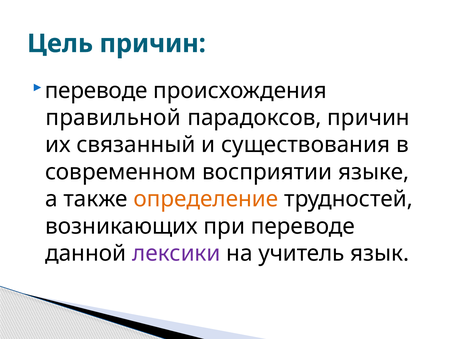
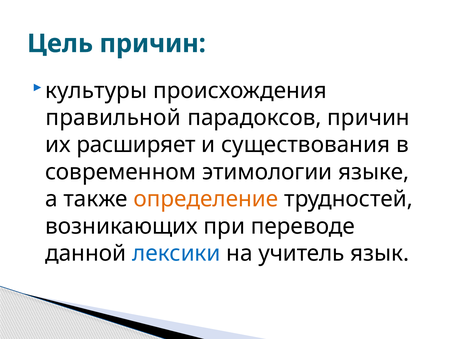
переводе: переводе -> культуры (96, 90)
связанный: связанный -> расширяет (136, 145)
восприятии: восприятии -> этимологии (267, 172)
лексики colour: purple -> blue (176, 253)
